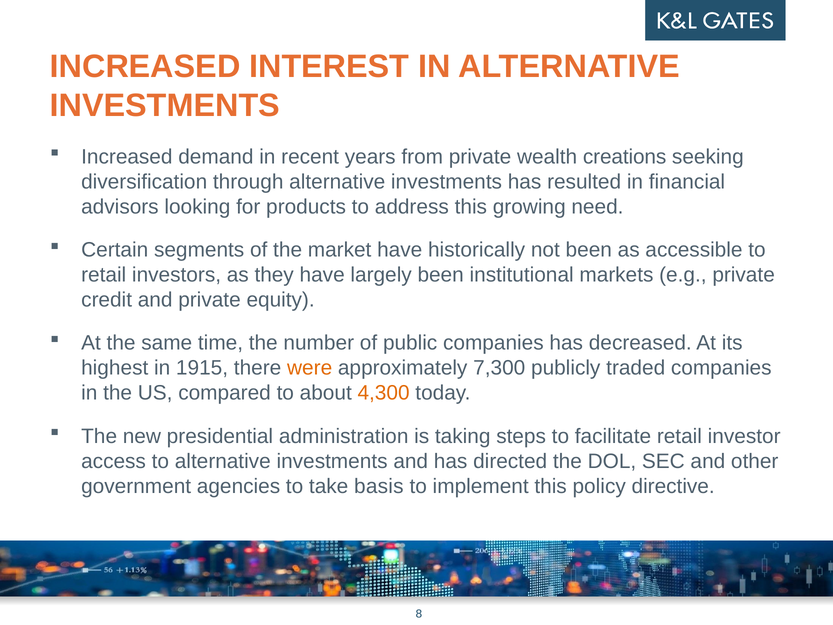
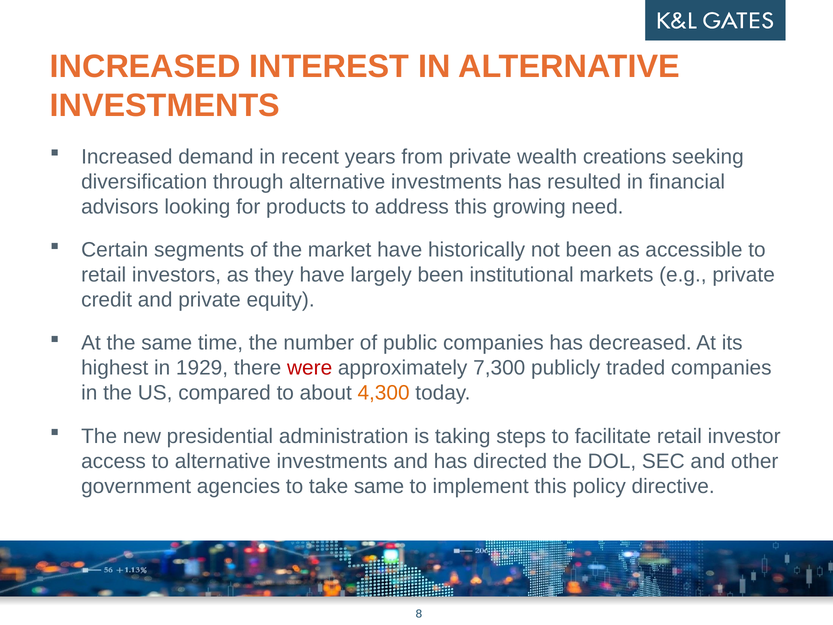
1915: 1915 -> 1929 (202, 368)
were colour: orange -> red (310, 368)
take basis: basis -> same (379, 486)
